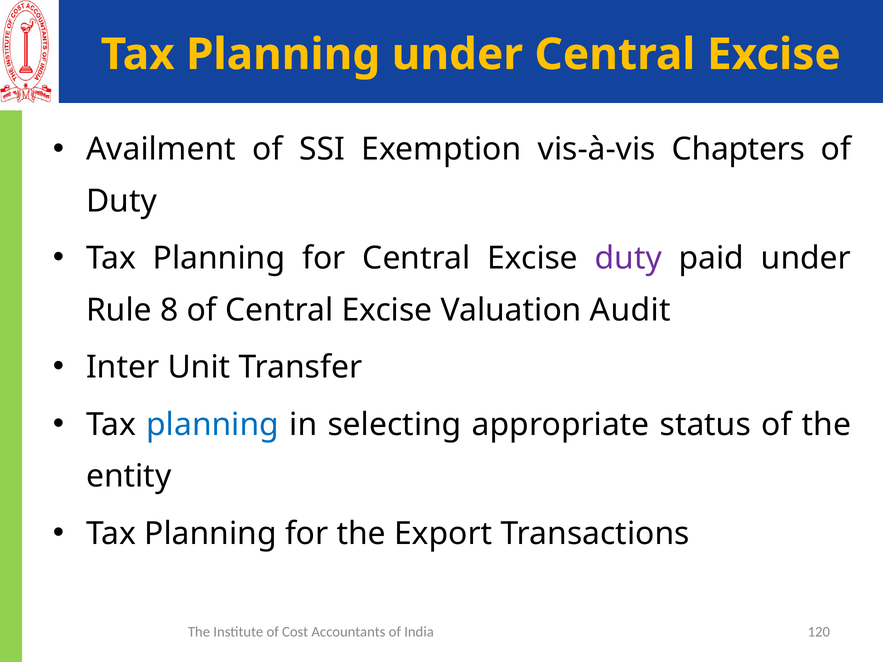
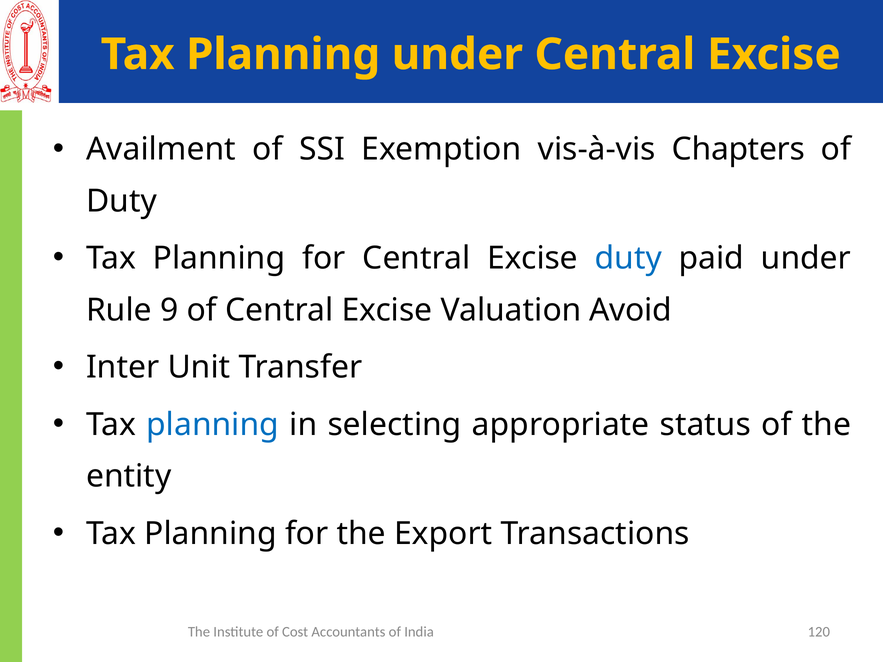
duty colour: purple -> blue (628, 258)
8: 8 -> 9 (169, 310)
Audit: Audit -> Avoid (631, 310)
